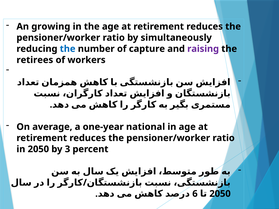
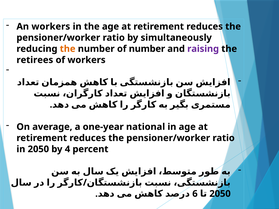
An growing: growing -> workers (51, 27)
the colour: blue -> orange (68, 49)
of capture: capture -> number (147, 49)
3: 3 -> 4 (67, 149)
